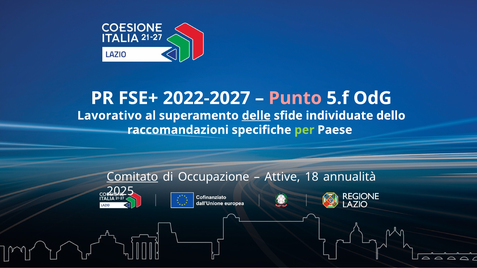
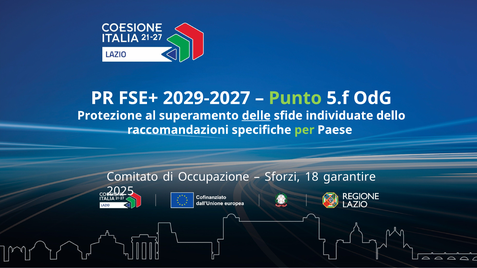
2022-2027: 2022-2027 -> 2029-2027 (207, 98)
Punto colour: pink -> light green (295, 98)
Lavorativo: Lavorativo -> Protezione (110, 116)
Comitato underline: present -> none (132, 177)
Attive: Attive -> Sforzi (282, 177)
annualità: annualità -> garantire (350, 177)
